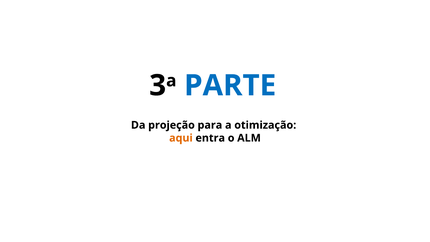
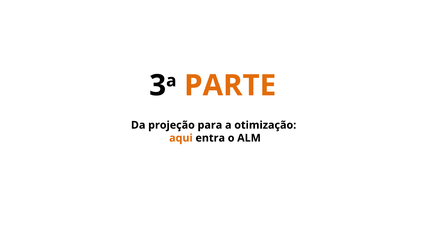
PARTE colour: blue -> orange (230, 85)
